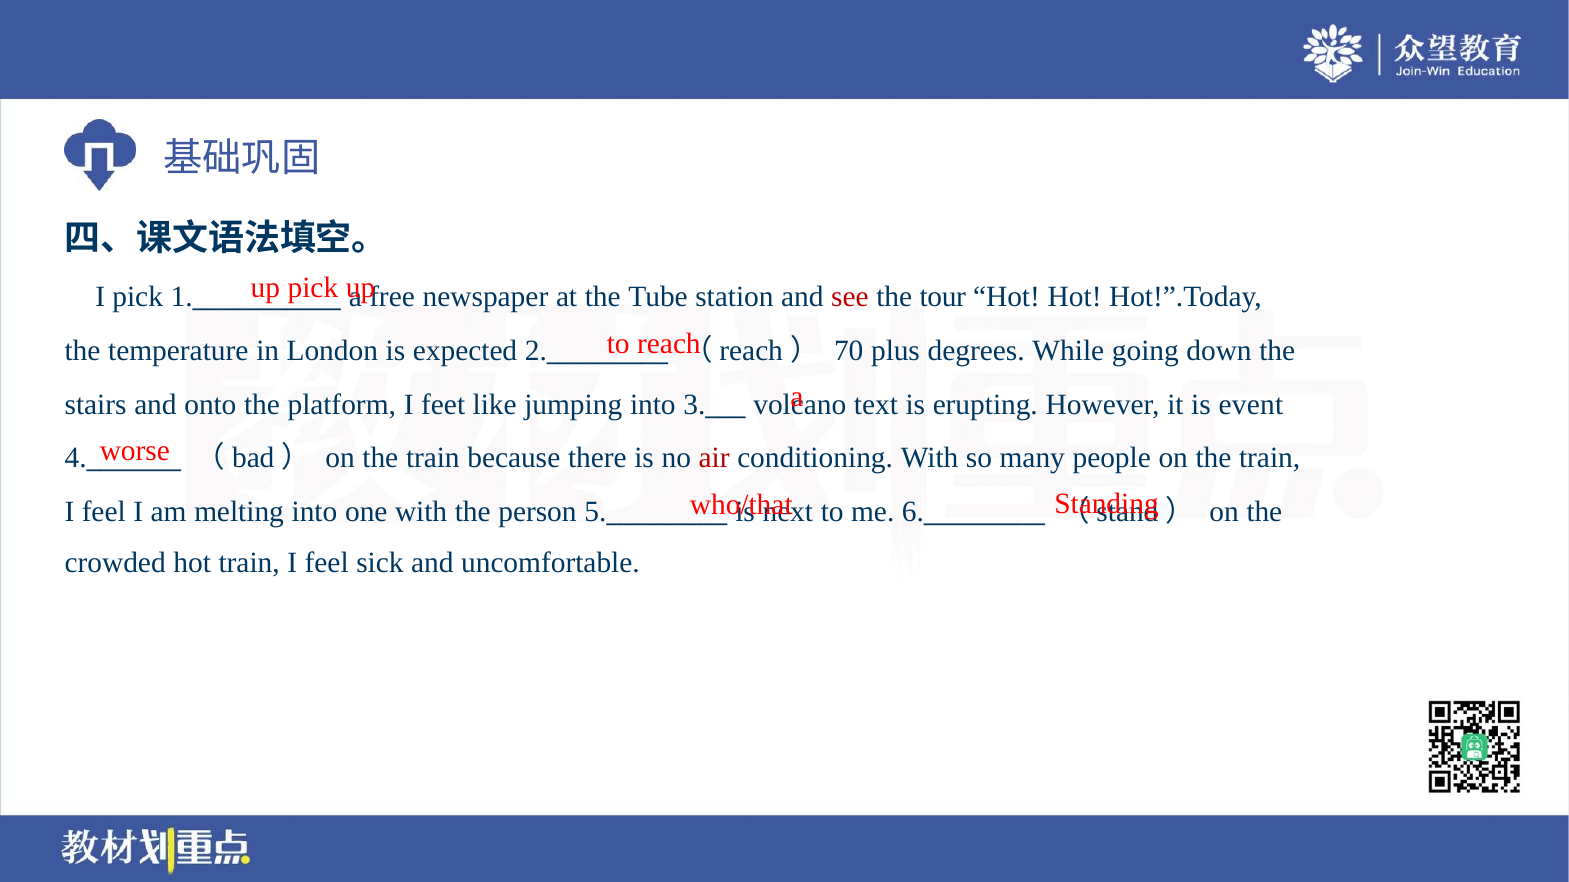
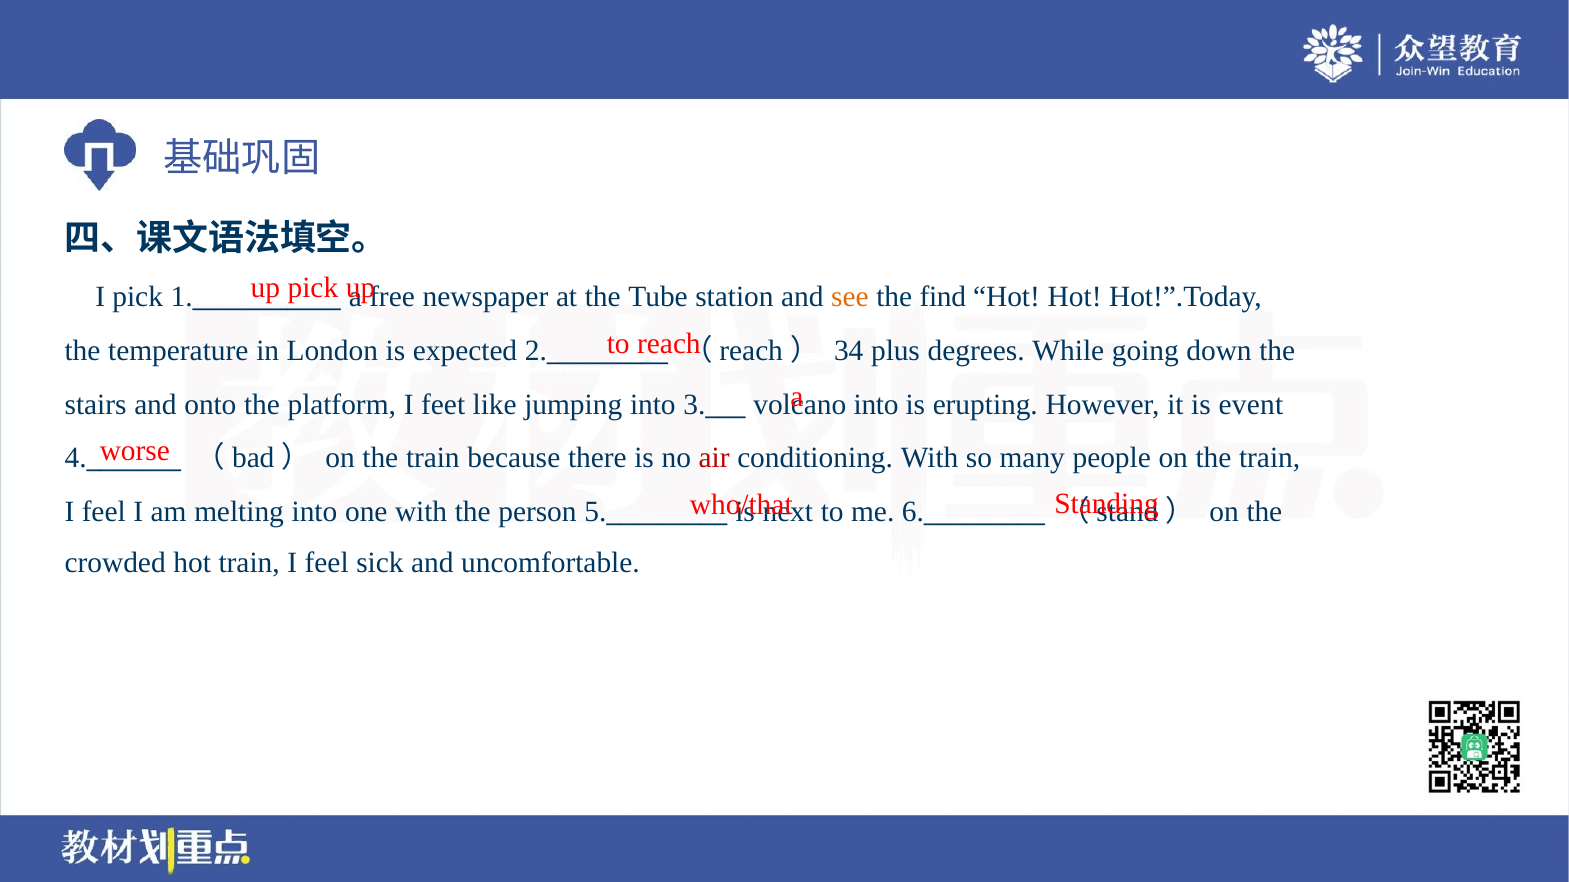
see colour: red -> orange (850, 297)
tour: tour -> find (943, 297)
70: 70 -> 34 (849, 351)
text: text -> into (876, 405)
